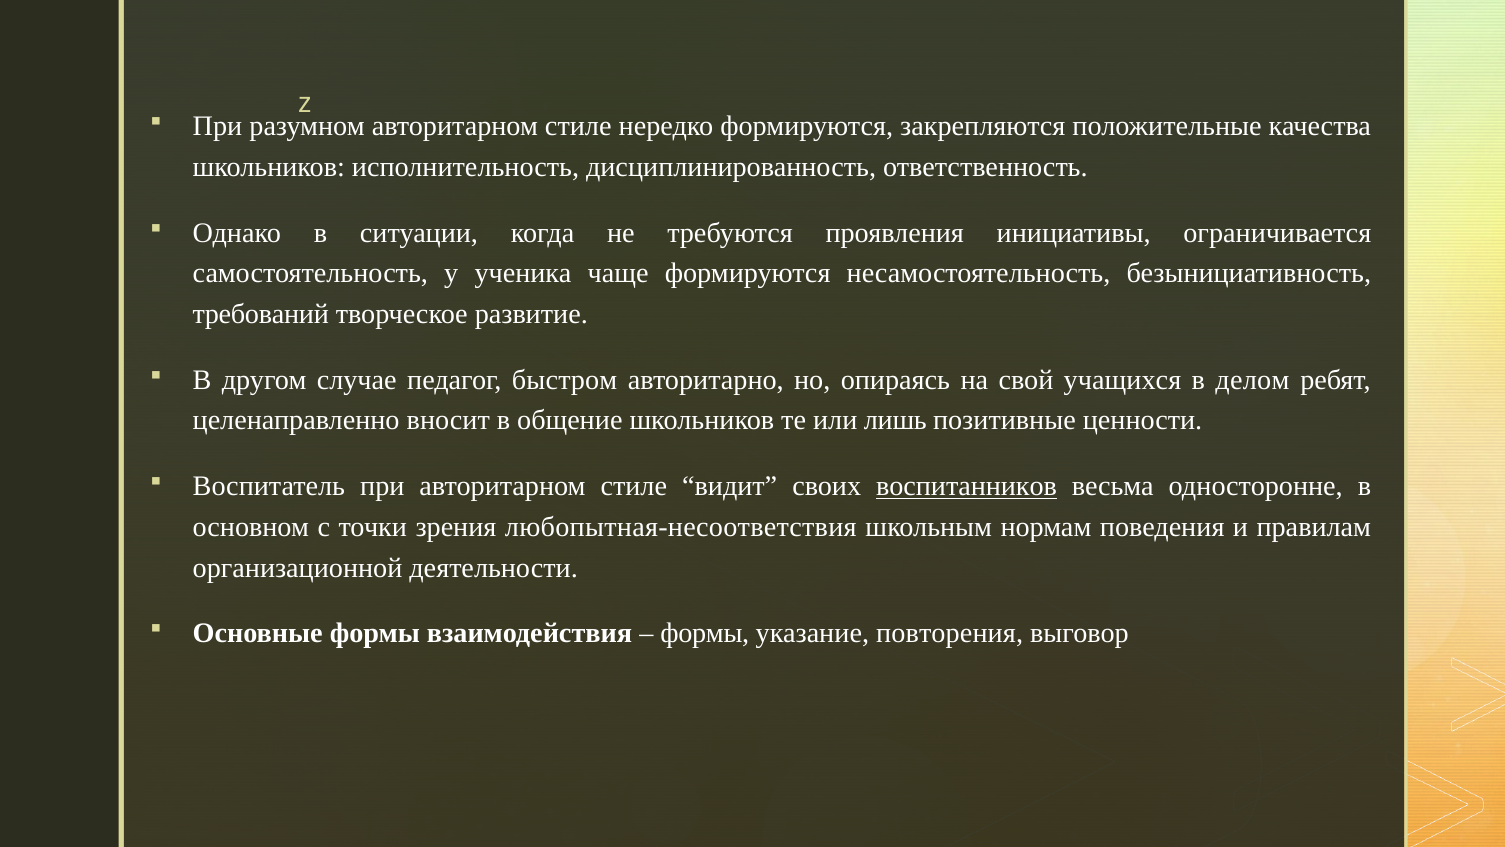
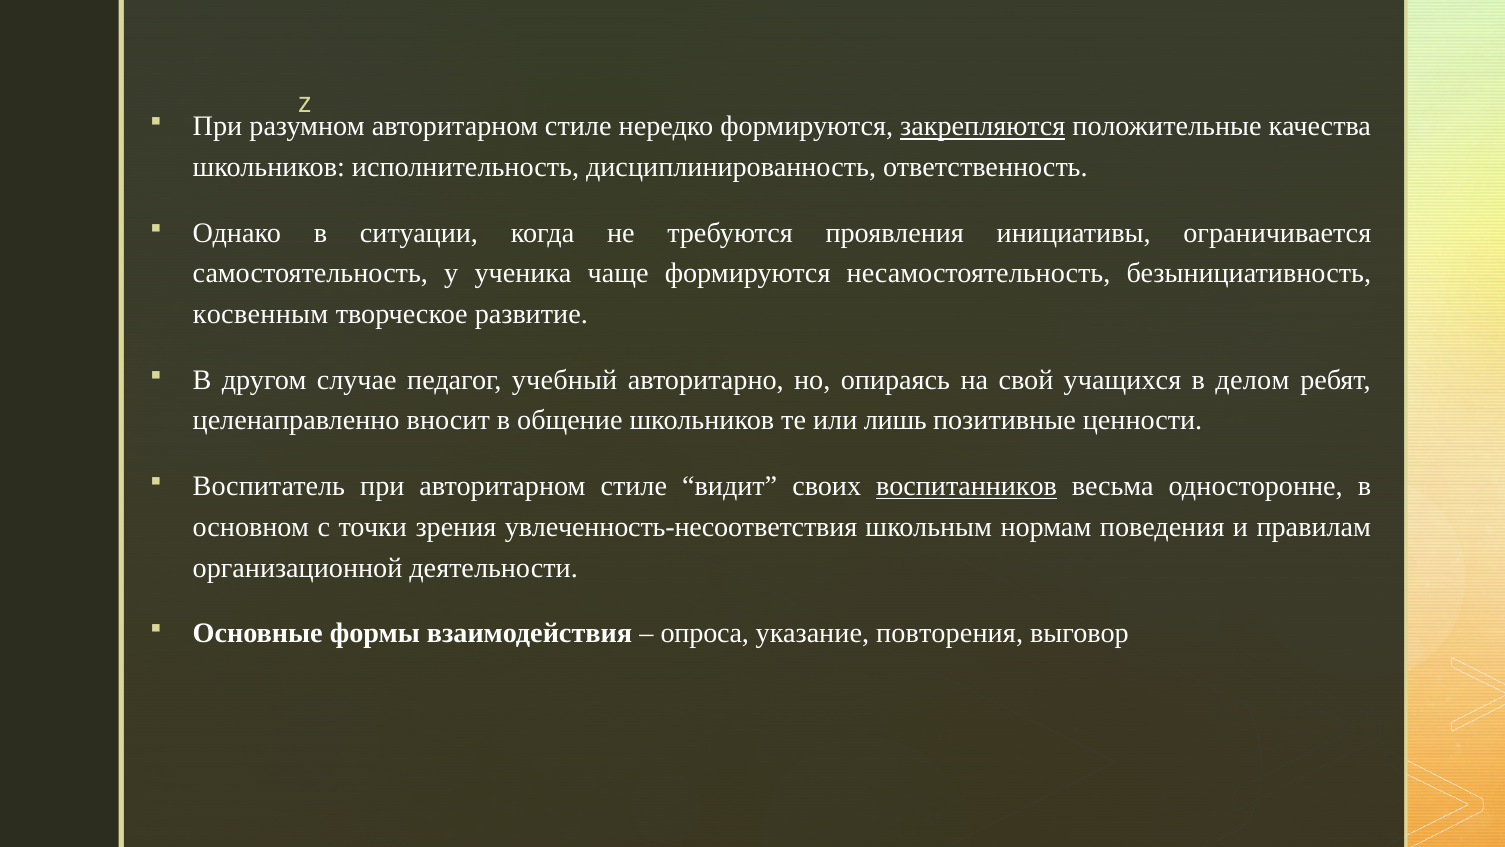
закрепляются underline: none -> present (983, 127)
требований: требований -> косвенным (261, 314)
быстром: быстром -> учебный (565, 380)
любопытная-несоответствия: любопытная-несоответствия -> увлеченность-несоответствия (681, 527)
формы: формы -> опроса (705, 633)
